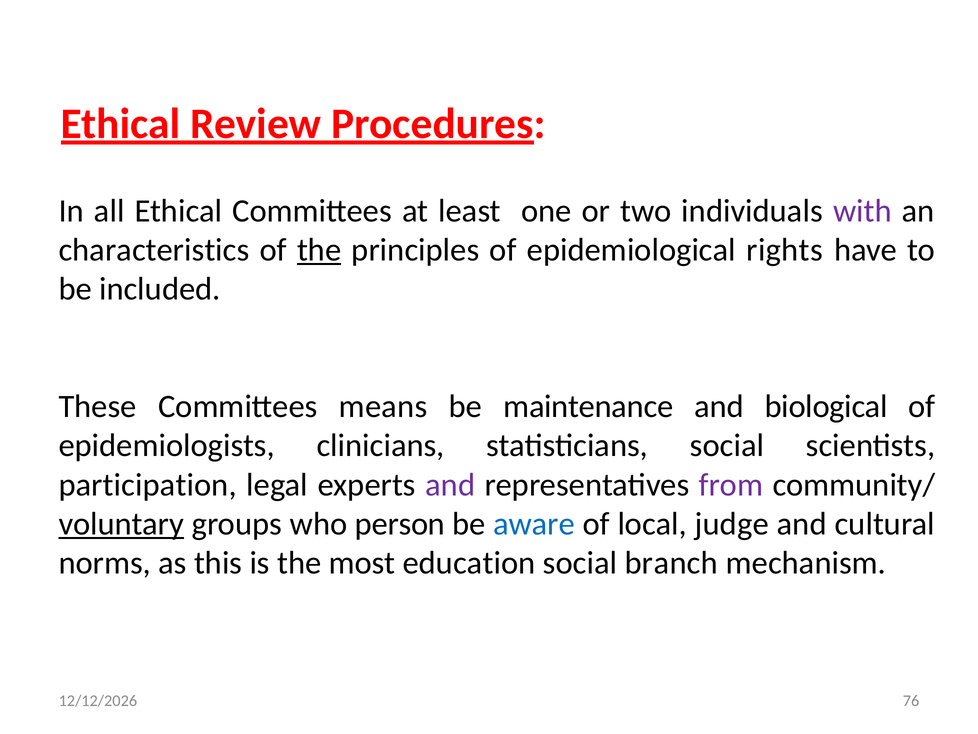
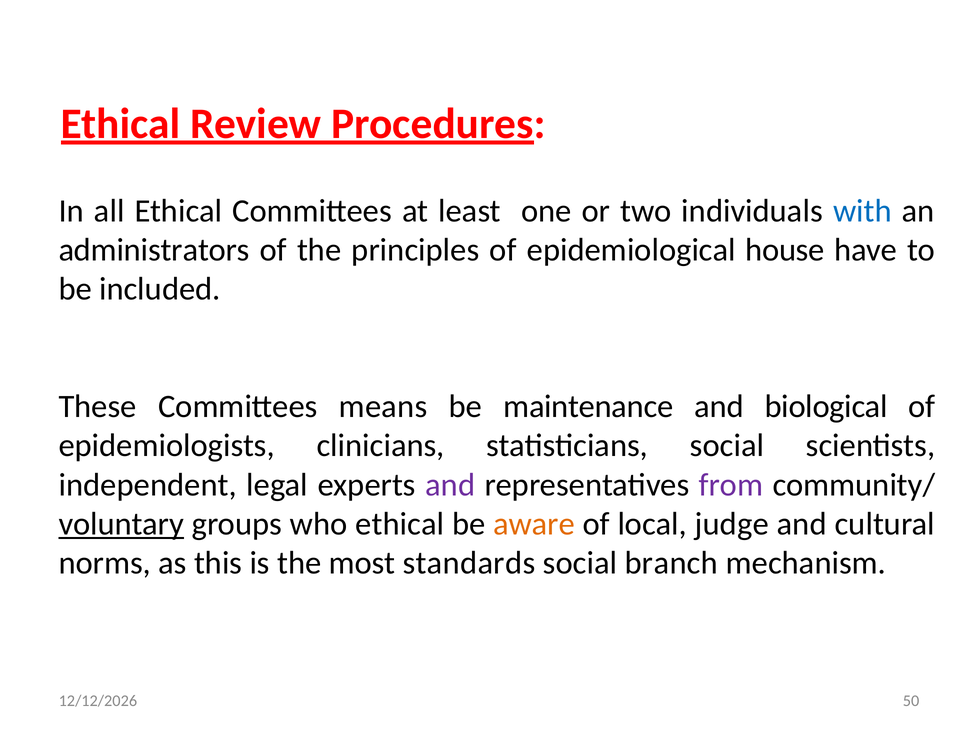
with colour: purple -> blue (862, 211)
characteristics: characteristics -> administrators (154, 250)
the underline: present -> none (319, 250)
rights: rights -> house (785, 250)
participation: participation -> independent (148, 485)
who person: person -> ethical (400, 524)
aware colour: blue -> orange (534, 524)
education: education -> standards (469, 563)
76: 76 -> 50 (911, 700)
